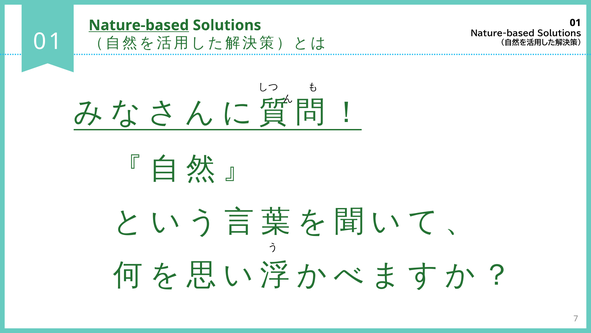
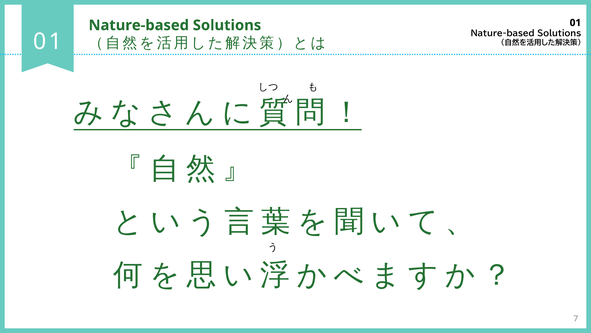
Nature-based underline: present -> none (139, 25)
